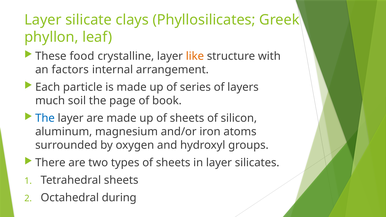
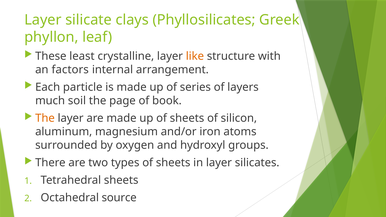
food: food -> least (82, 56)
The colour: blue -> orange (45, 118)
during: during -> source (119, 198)
